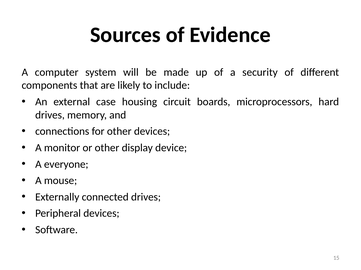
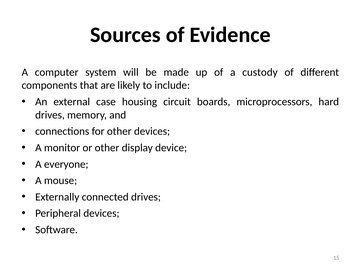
security: security -> custody (260, 72)
